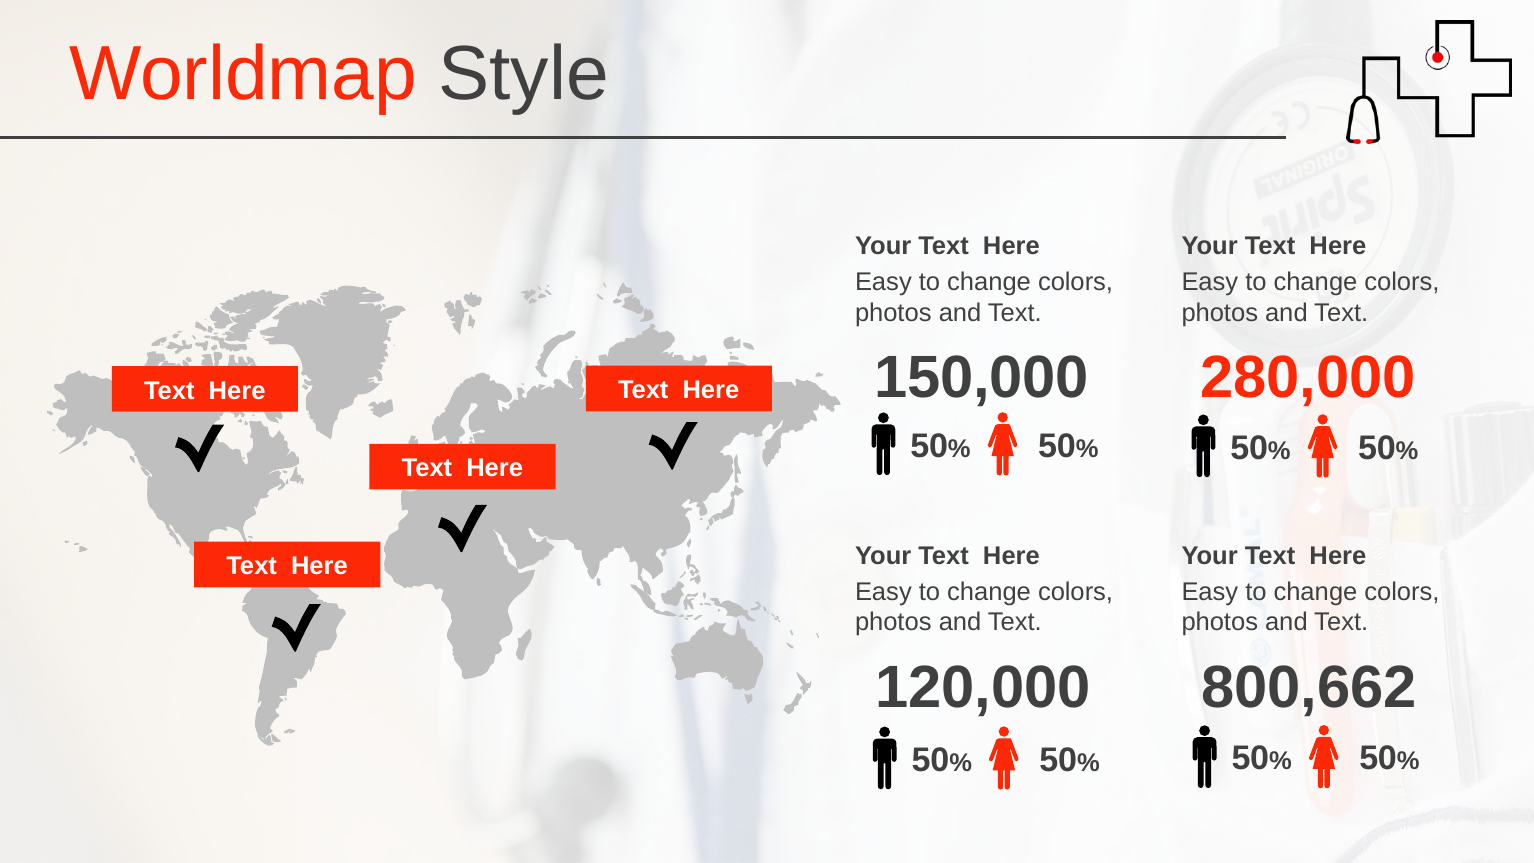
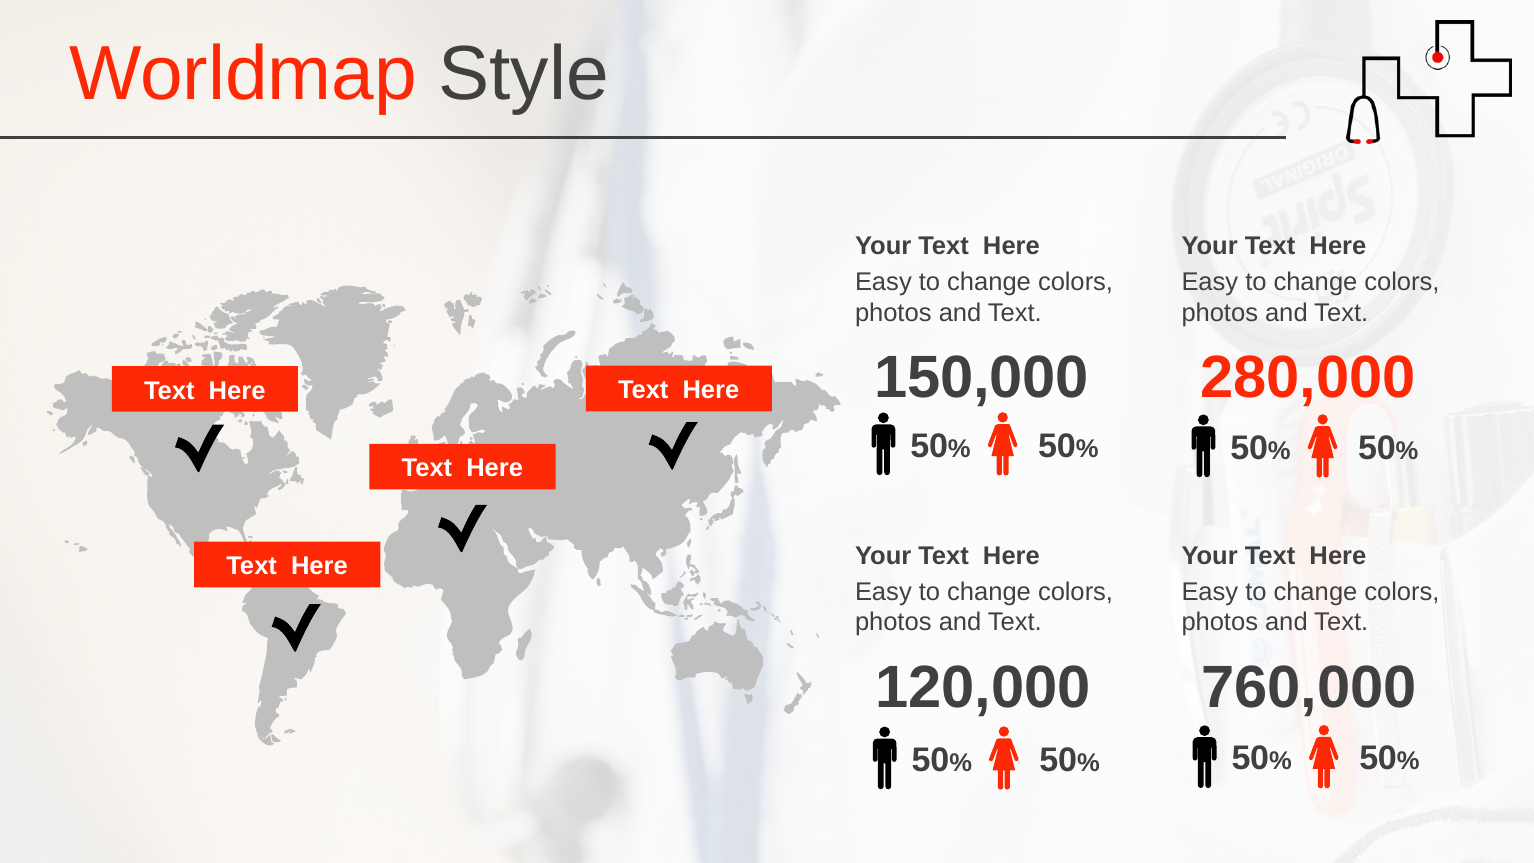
800,662: 800,662 -> 760,000 (1309, 688)
